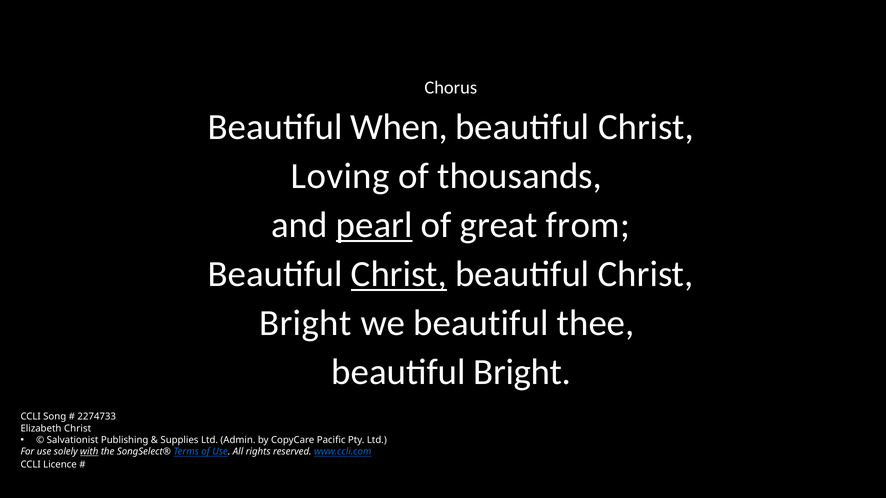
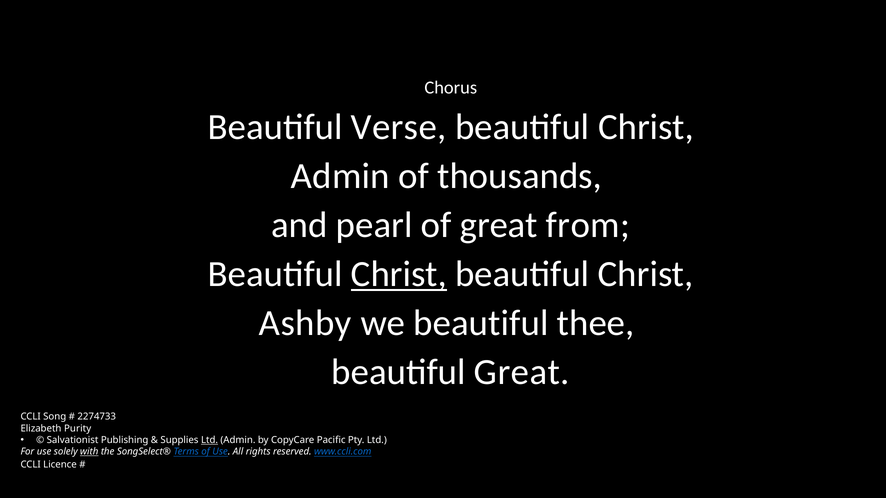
When: When -> Verse (399, 127)
Loving: Loving -> Admin (340, 176)
pearl underline: present -> none (374, 225)
Bright: Bright -> Ashby (305, 323)
beautiful Bright: Bright -> Great (522, 372)
Elizabeth Christ: Christ -> Purity (78, 429)
Ltd underline: none -> present (210, 440)
